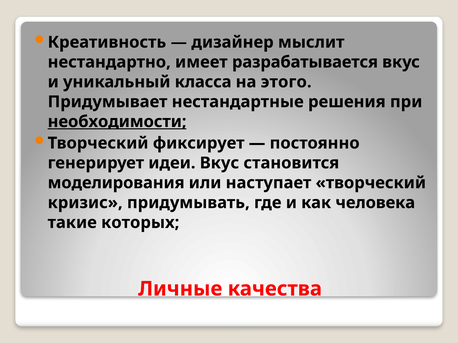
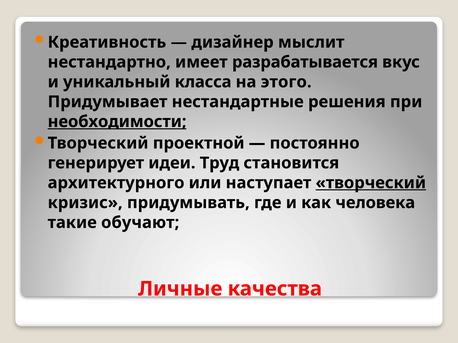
фиксирует: фиксирует -> проектной (199, 143)
идеи Вкус: Вкус -> Труд (220, 163)
моделирования: моделирования -> архитектурного (116, 183)
творческий underline: none -> present (371, 183)
которых: которых -> обучают (140, 223)
